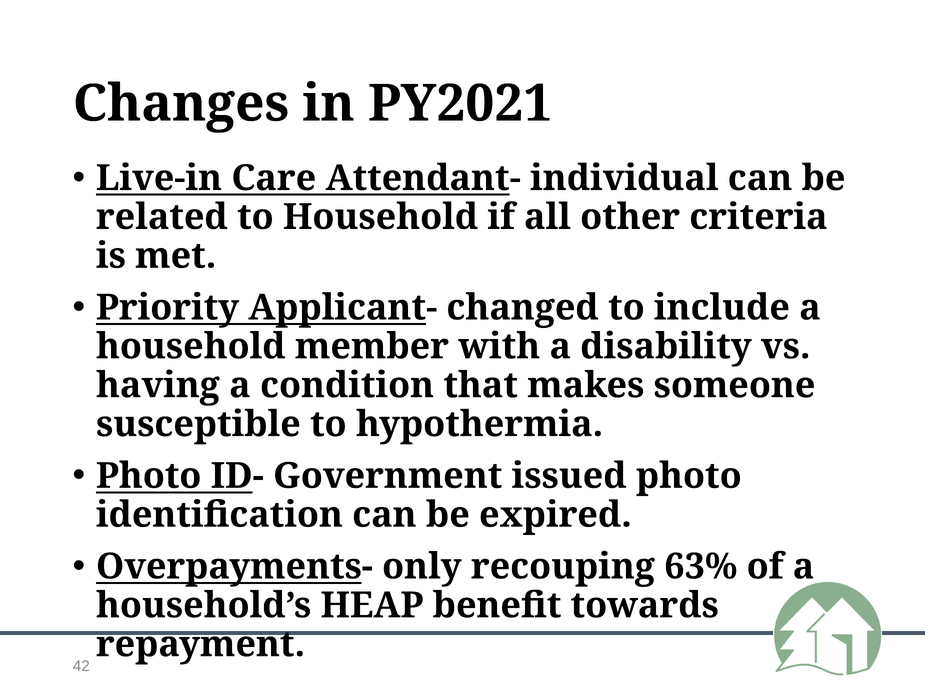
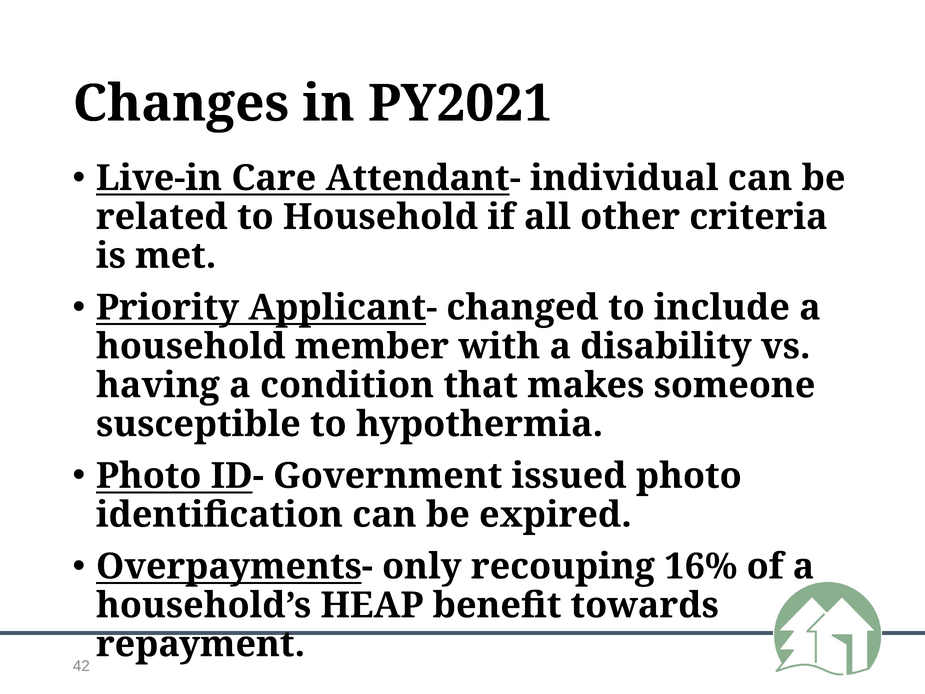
63%: 63% -> 16% (701, 566)
